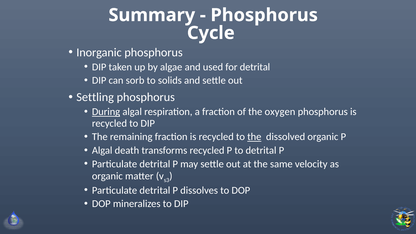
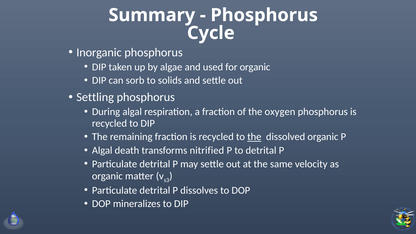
for detrital: detrital -> organic (255, 67)
During underline: present -> none (106, 112)
transforms recycled: recycled -> nitrified (207, 150)
